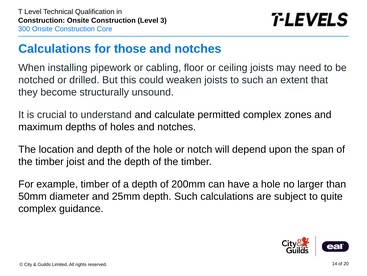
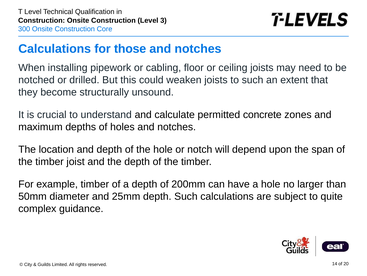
permitted complex: complex -> concrete (262, 114)
